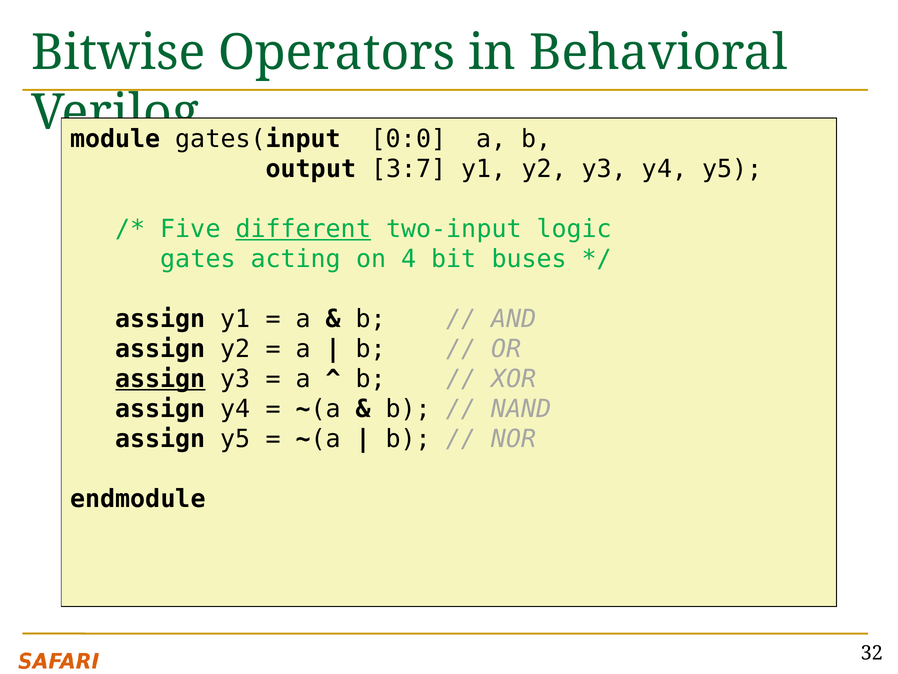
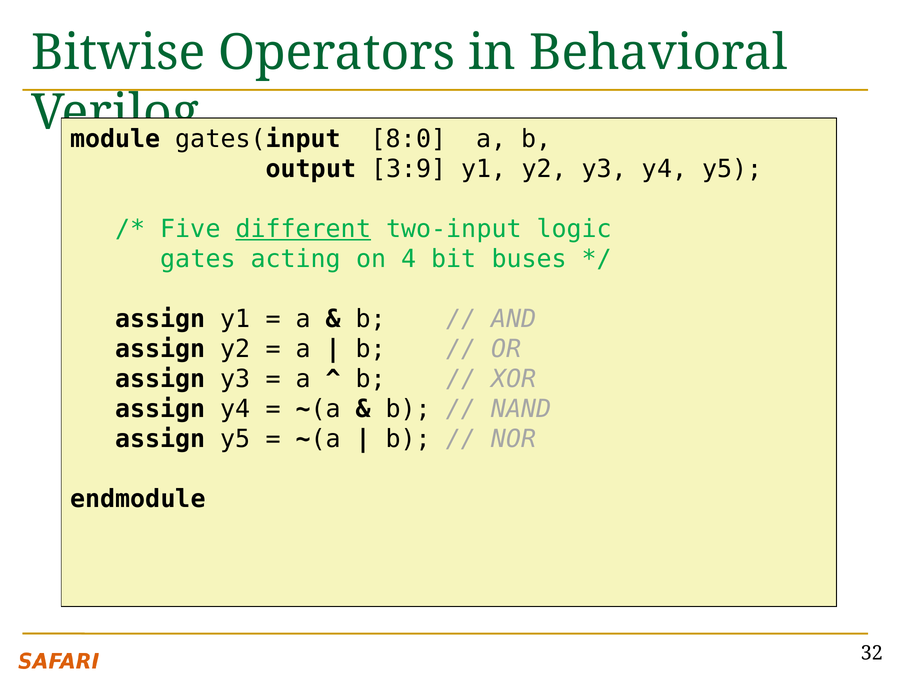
0:0: 0:0 -> 8:0 (409, 139)
3:7: 3:7 -> 3:9 (409, 169)
assign underline: present -> none (160, 379)
